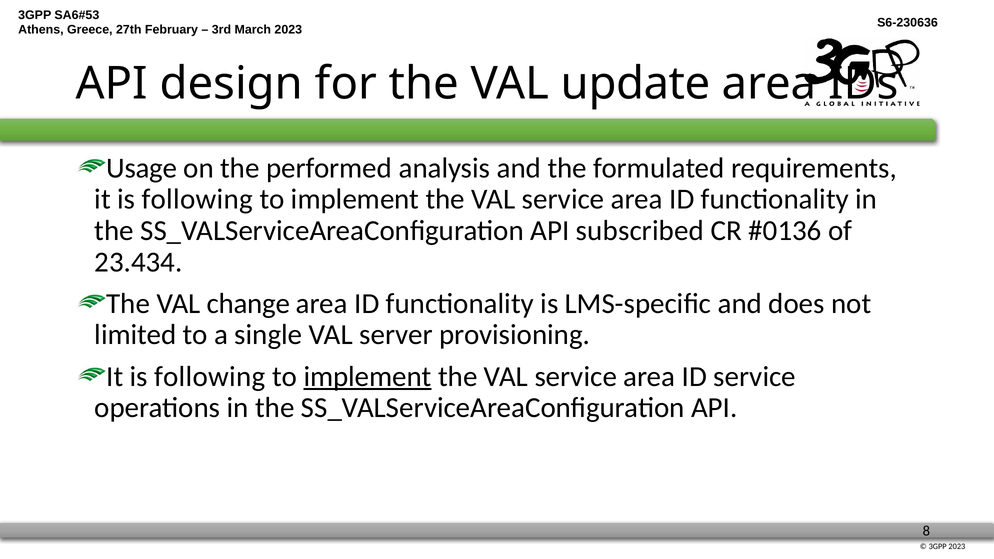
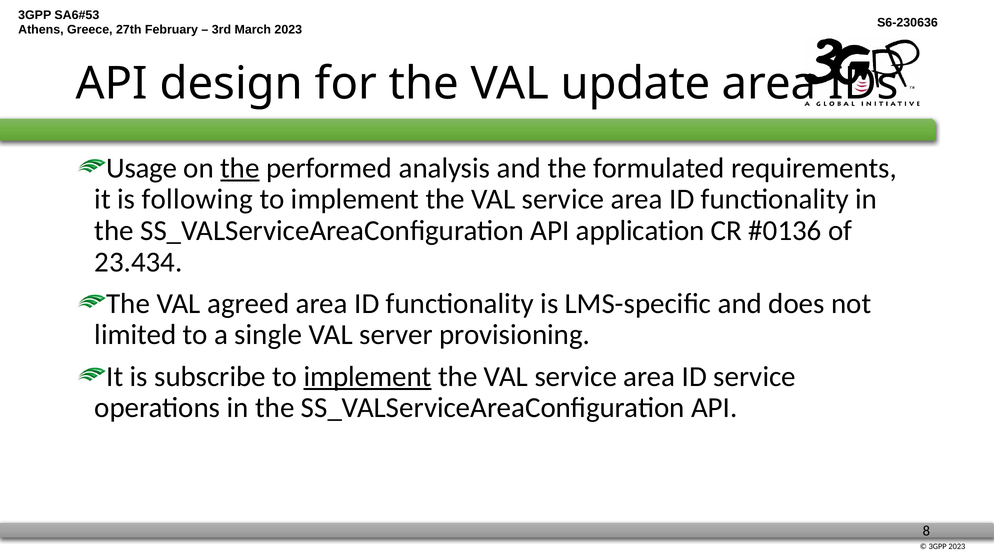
the underline: none -> present (240, 168)
subscribed: subscribed -> application (640, 231)
change: change -> agreed (248, 304)
following: following -> subscribe (210, 377)
